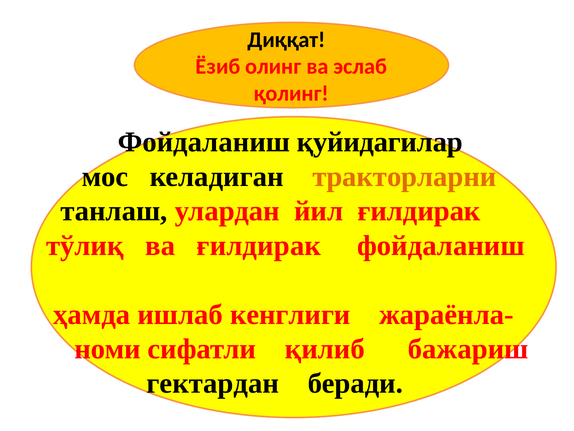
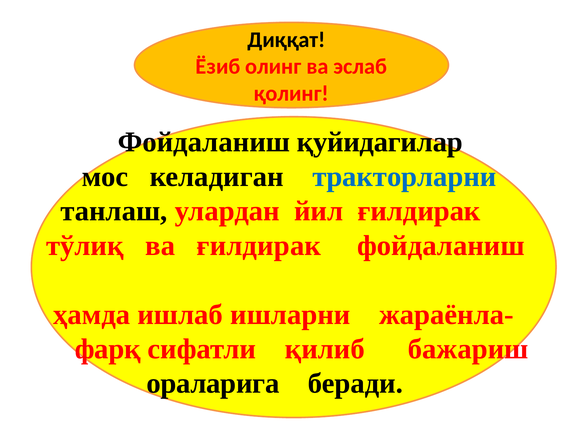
тракторларни colour: orange -> blue (404, 176)
кенглиги: кенглиги -> ишларни (290, 314)
номи: номи -> фарқ (108, 349)
гектардан: гектардан -> ораларига (213, 383)
